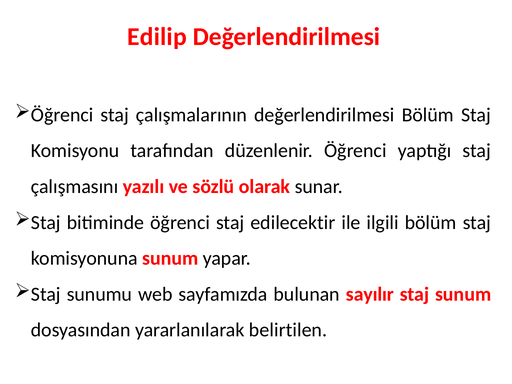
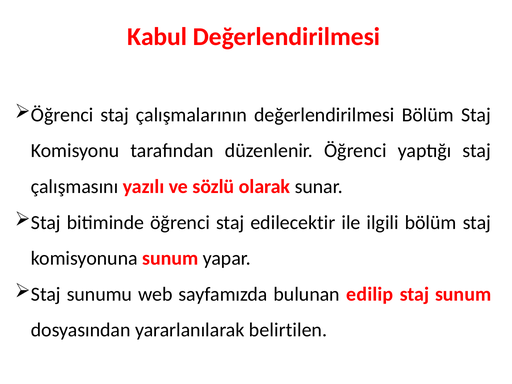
Edilip: Edilip -> Kabul (157, 37)
sayılır: sayılır -> edilip (370, 294)
